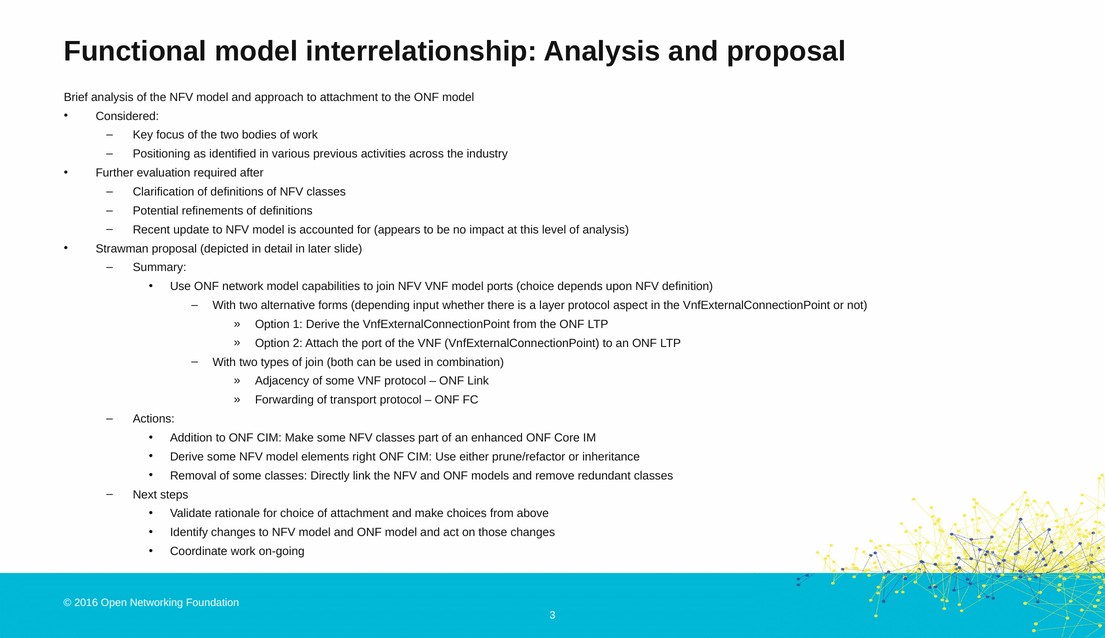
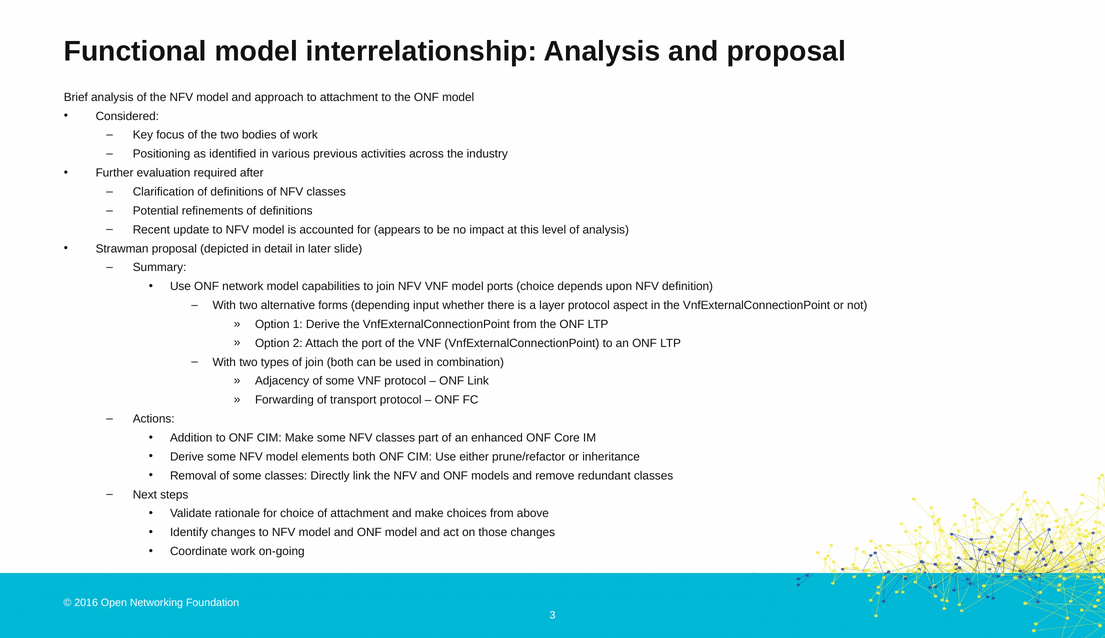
elements right: right -> both (364, 456)
